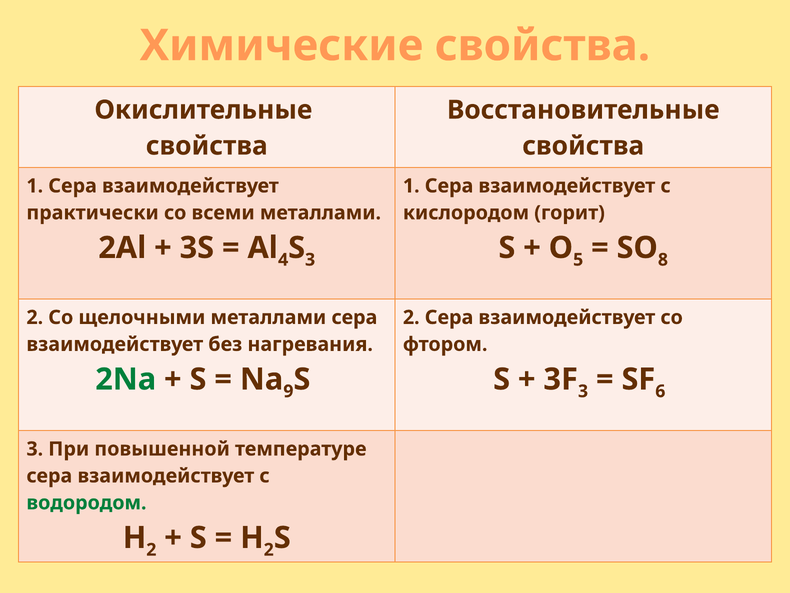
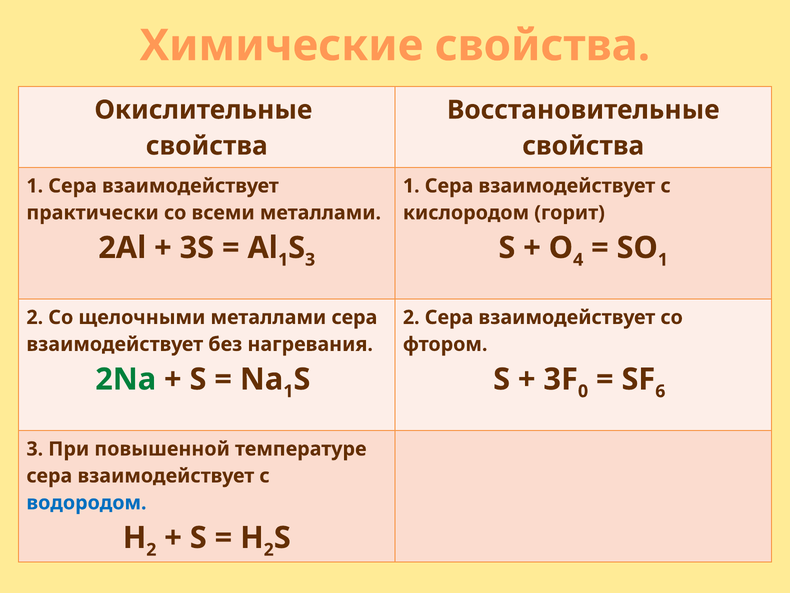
4: 4 -> 1 (283, 260)
5: 5 -> 4 (578, 260)
8: 8 -> 1 (663, 260)
9: 9 -> 1 (288, 391)
3: 3 -> 0 (583, 391)
водородом colour: green -> blue (86, 502)
